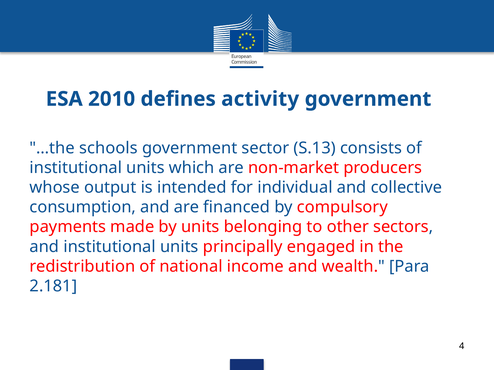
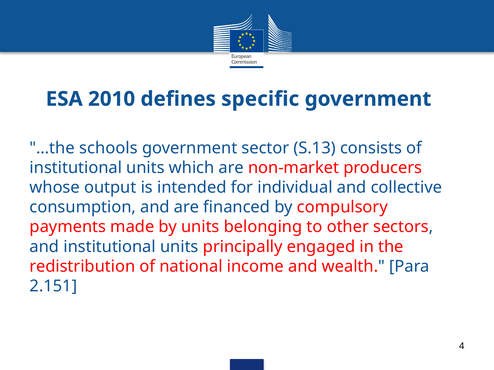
activity: activity -> specific (260, 99)
2.181: 2.181 -> 2.151 (53, 286)
